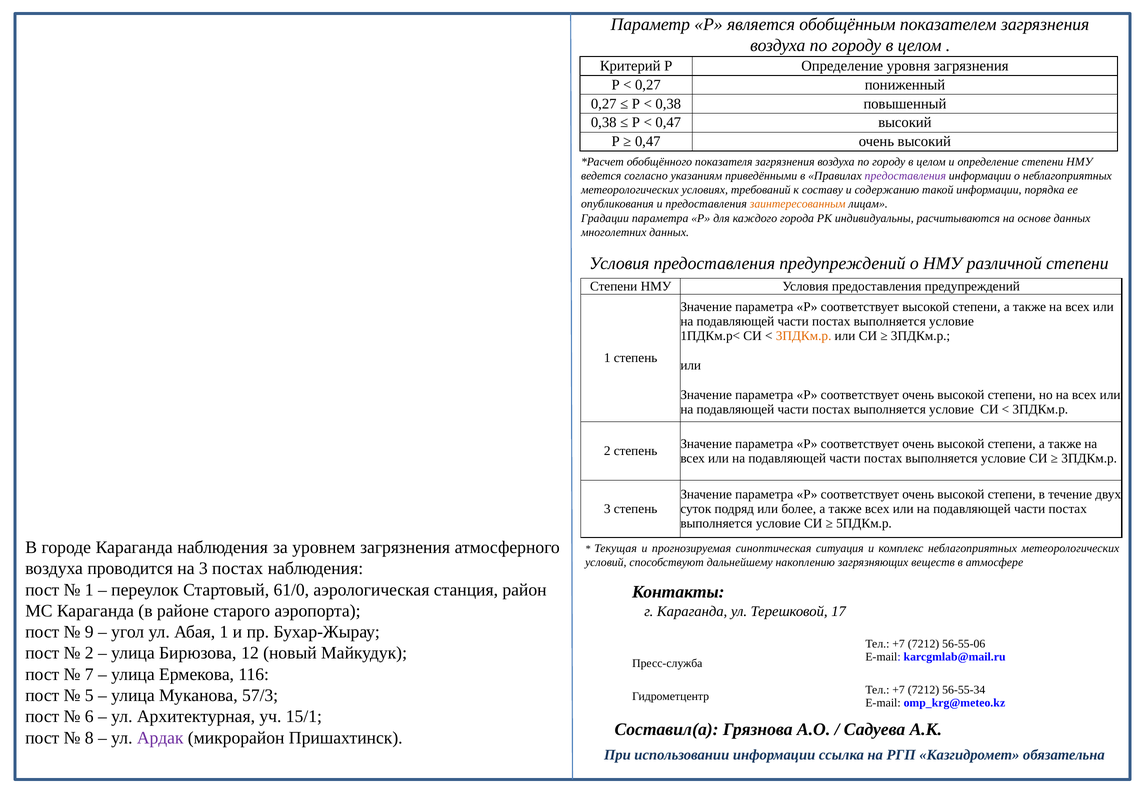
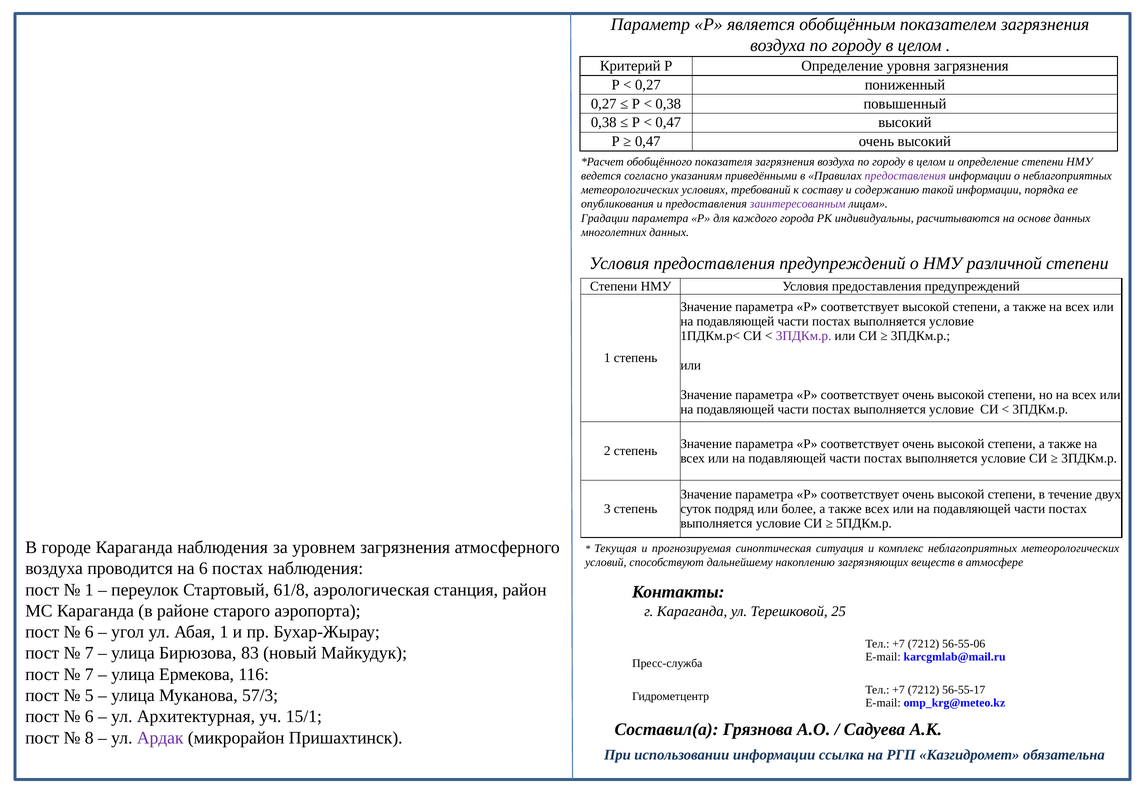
заинтересованным colour: orange -> purple (798, 204)
3ПДКм.р colour: orange -> purple (804, 336)
на 3: 3 -> 6 (203, 568)
61/0: 61/0 -> 61/8 (291, 589)
17: 17 -> 25 (839, 611)
9: 9 -> 6 (89, 632)
2: 2 -> 7 (89, 653)
12: 12 -> 83 (250, 653)
56-55-34: 56-55-34 -> 56-55-17 (964, 689)
